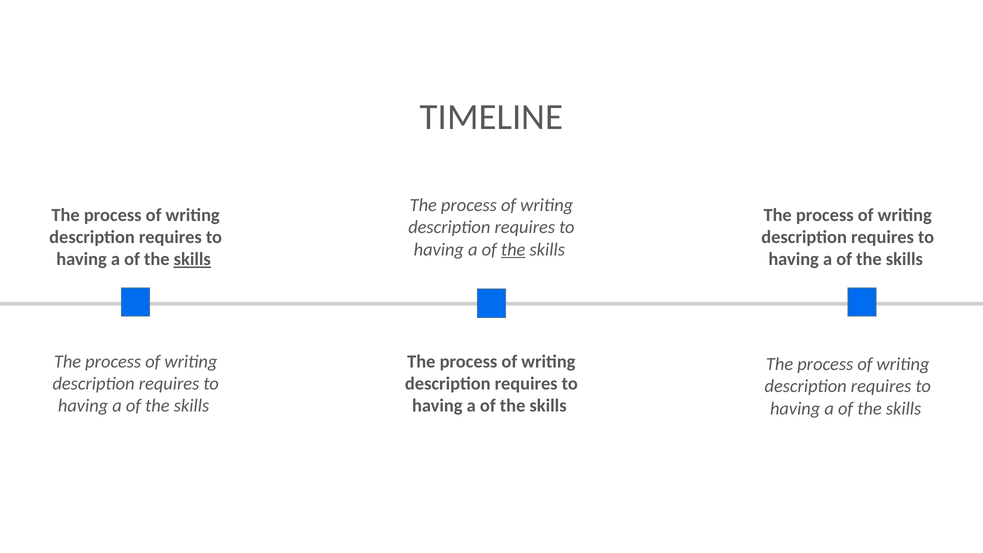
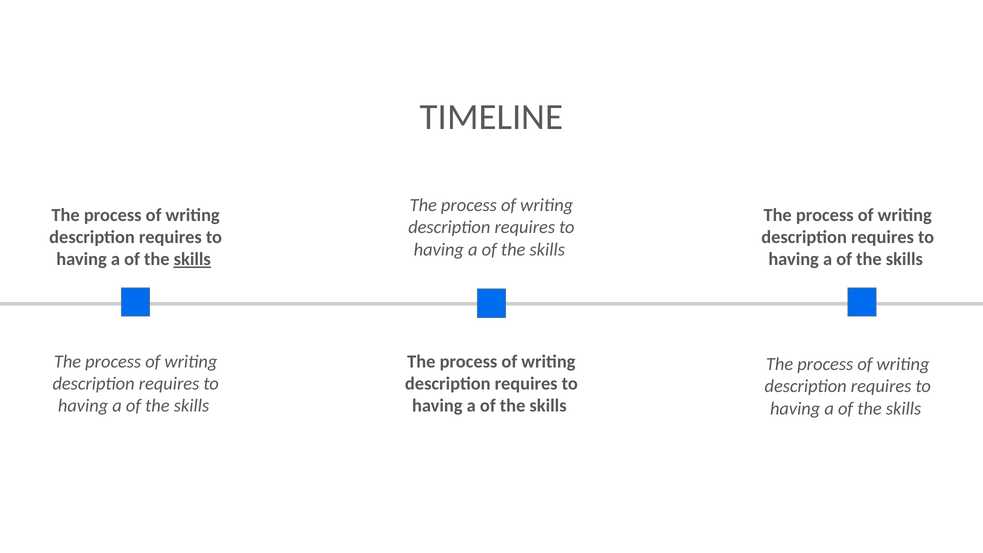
the underline: present -> none (513, 249)
